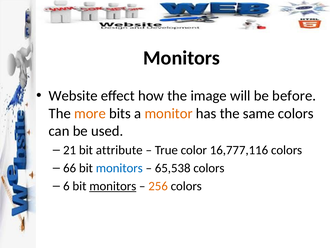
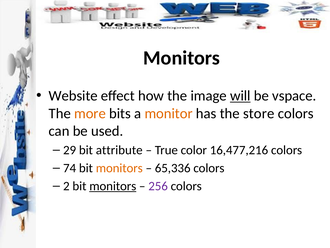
will underline: none -> present (240, 96)
before: before -> vspace (294, 96)
same: same -> store (259, 113)
21: 21 -> 29 (70, 150)
16,777,116: 16,777,116 -> 16,477,216 (239, 150)
66: 66 -> 74 (70, 168)
monitors colour: blue -> orange (119, 168)
65,538: 65,538 -> 65,336 (173, 168)
6: 6 -> 2 (66, 186)
256 colour: orange -> purple (158, 186)
